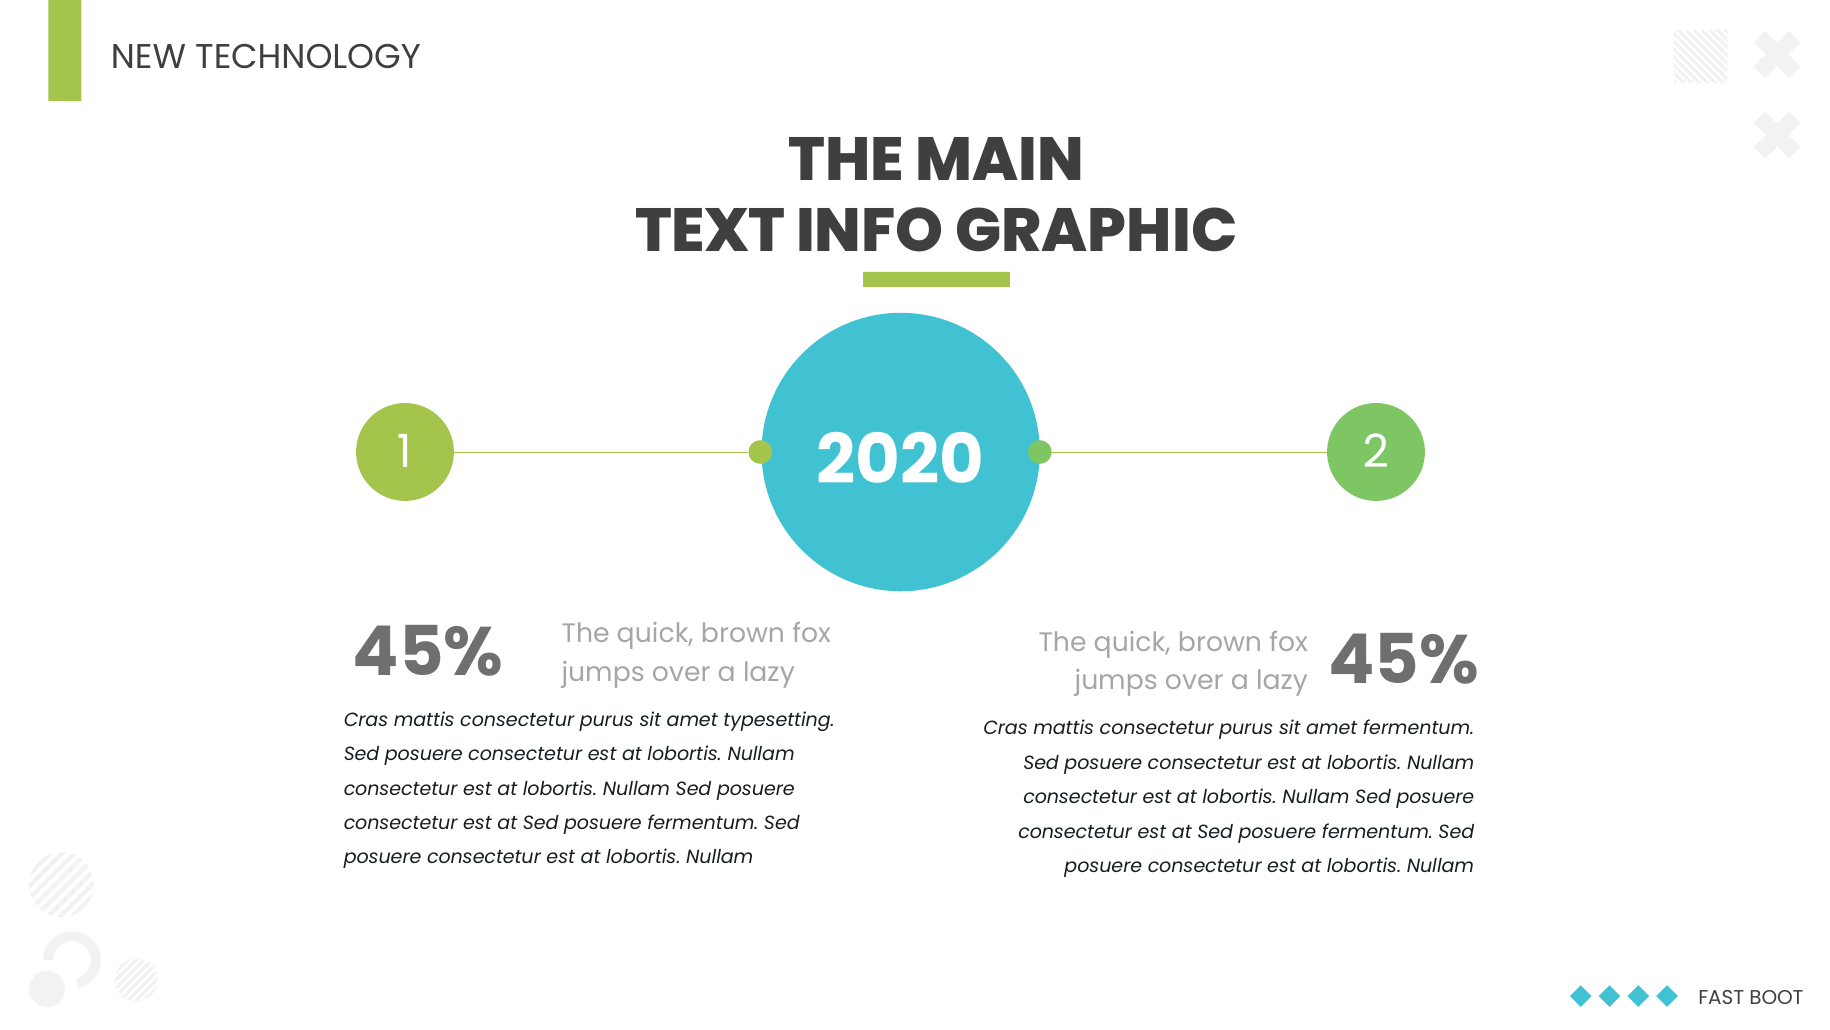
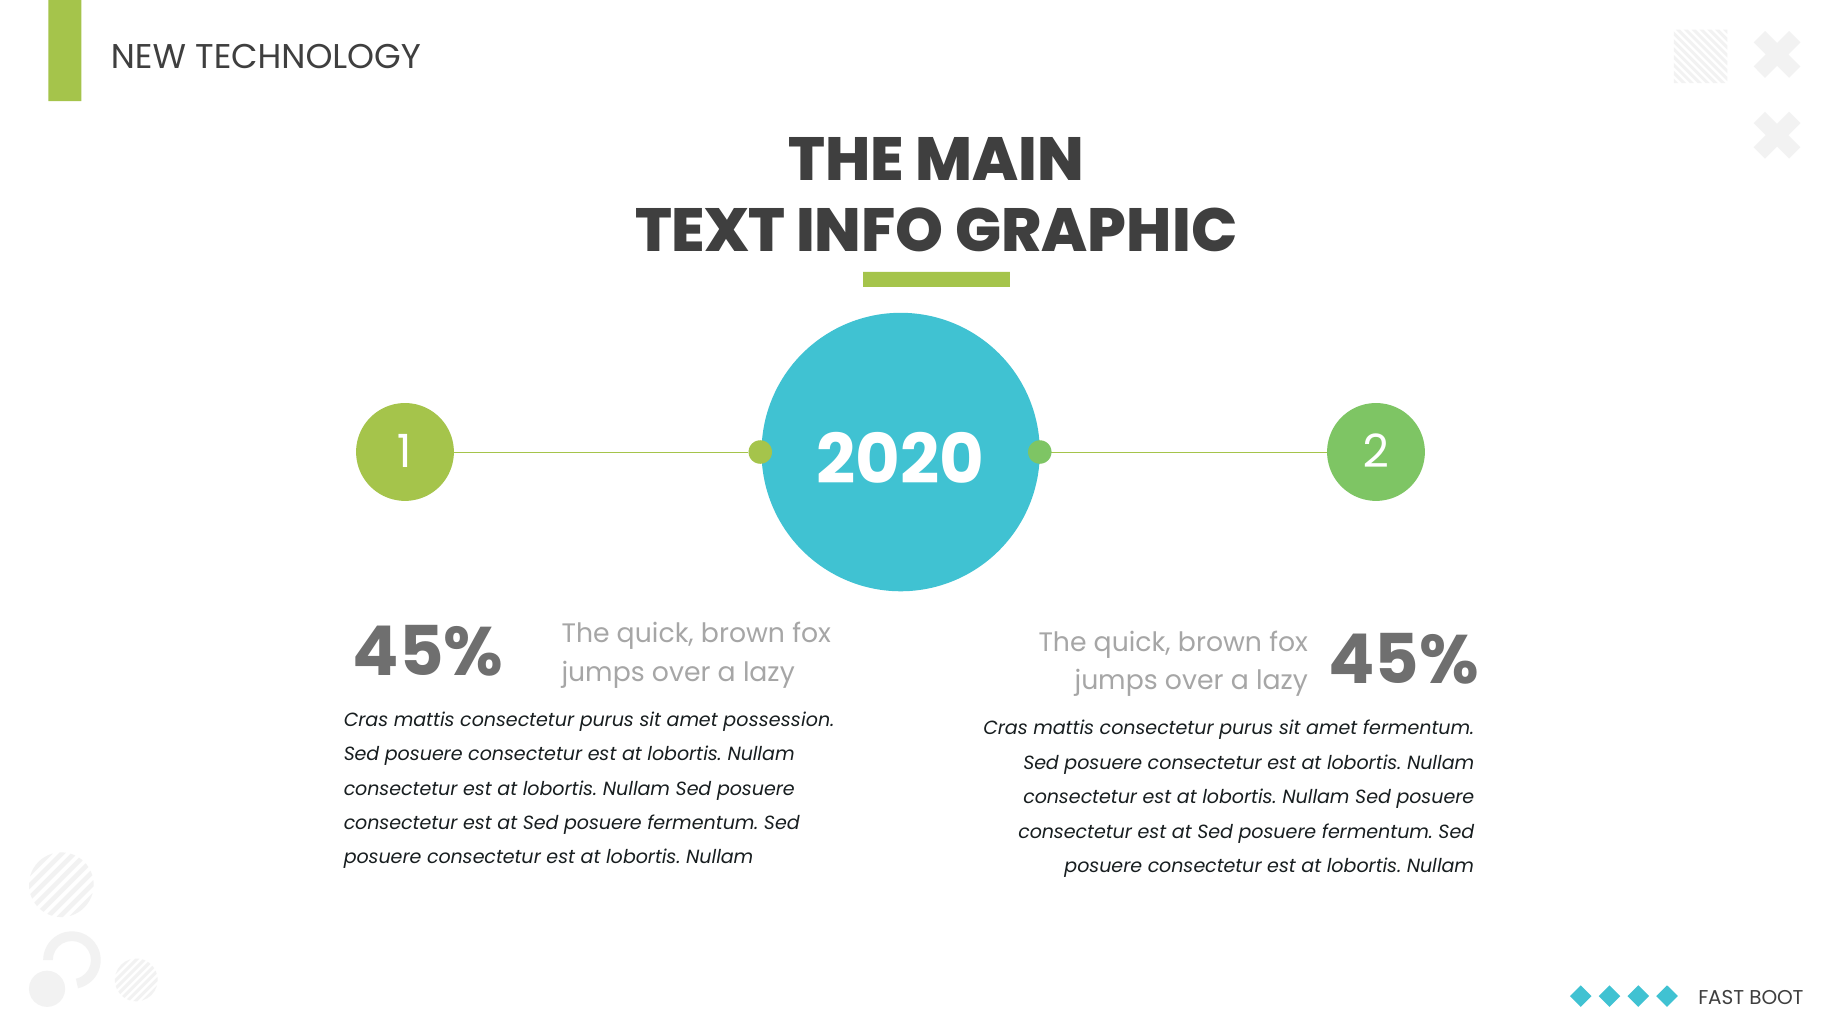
typesetting: typesetting -> possession (779, 720)
